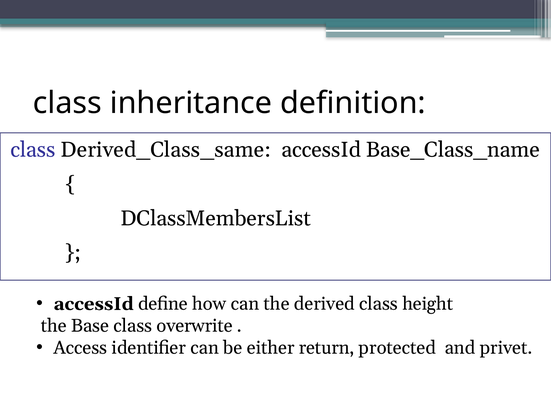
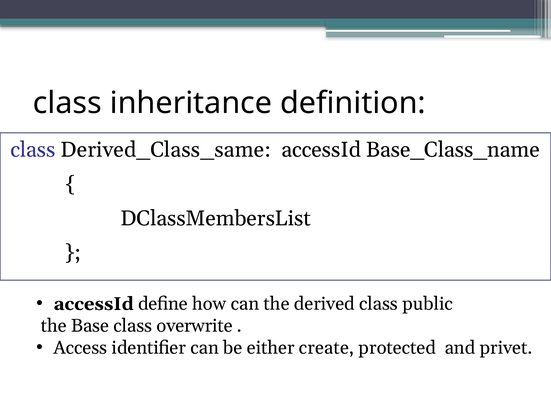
height: height -> public (428, 304)
return: return -> create (327, 348)
